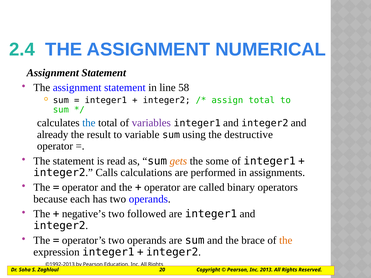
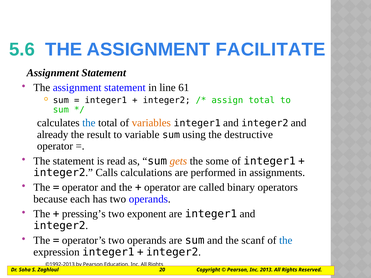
2.4: 2.4 -> 5.6 (22, 50)
NUMERICAL: NUMERICAL -> FACILITATE (271, 50)
58: 58 -> 61 (184, 88)
variables colour: purple -> orange (151, 123)
negative’s: negative’s -> pressing’s (84, 214)
followed: followed -> exponent (147, 214)
brace: brace -> scanf (253, 240)
the colour: orange -> blue (286, 240)
